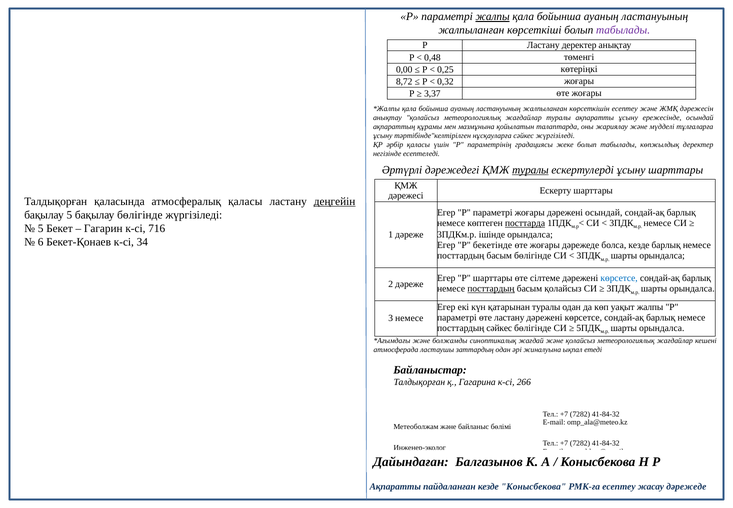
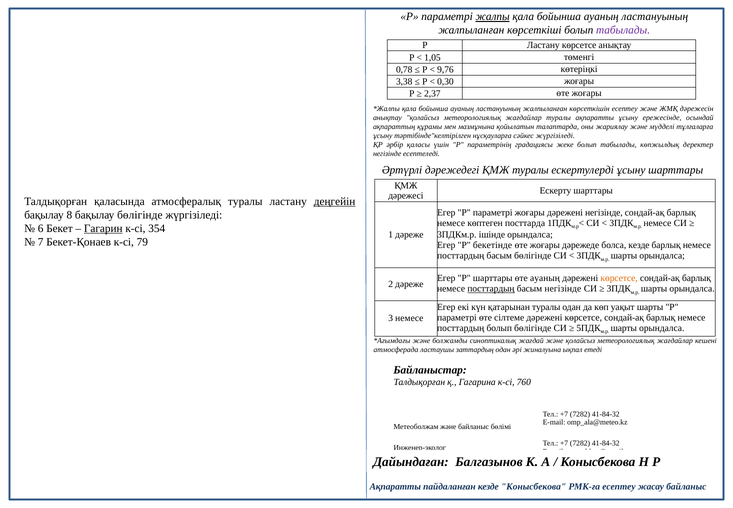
Ластану деректер: деректер -> көрсетсе (579, 45)
0,48: 0,48 -> 1,05 (432, 57)
0,00: 0,00 -> 0,78 (404, 69)
0,25: 0,25 -> 9,76 (445, 69)
8,72: 8,72 -> 3,38 (404, 82)
0,32: 0,32 -> 0,30 (445, 82)
3,37: 3,37 -> 2,37 (432, 94)
туралы underline: present -> none (530, 170)
атмосфералық қаласы: қаласы -> туралы (245, 201)
дәрежені осындай: осындай -> негізінде (604, 212)
бақылау 5: 5 -> 8 (69, 215)
посттарда underline: present -> none (525, 223)
5: 5 -> 6 (41, 228)
Гагарин underline: none -> present (103, 228)
716: 716 -> 354 (157, 228)
6: 6 -> 7 (41, 242)
34: 34 -> 79 (142, 242)
өте сілтеме: сілтеме -> ауаның (545, 278)
көрсетсе colour: blue -> orange (619, 278)
басым қолайсыз: қолайсыз -> негізінде (563, 288)
уақыт жалпы: жалпы -> шарты (650, 307)
өте ластану: ластану -> сілтеме (509, 317)
посттардың сәйкес: сәйкес -> болып (499, 328)
266: 266 -> 760 (524, 382)
жасау дәрежеде: дәрежеде -> байланыс (686, 486)
